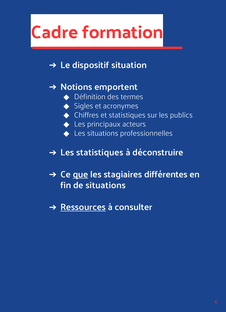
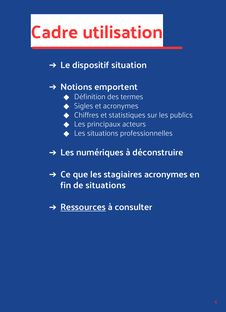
formation: formation -> utilisation (123, 32)
Les statistiques: statistiques -> numériques (100, 153)
que underline: present -> none (81, 174)
stagiaires différentes: différentes -> acronymes (166, 174)
